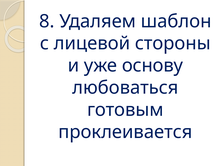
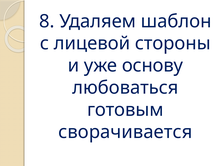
проклеивается: проклеивается -> сворачивается (125, 132)
